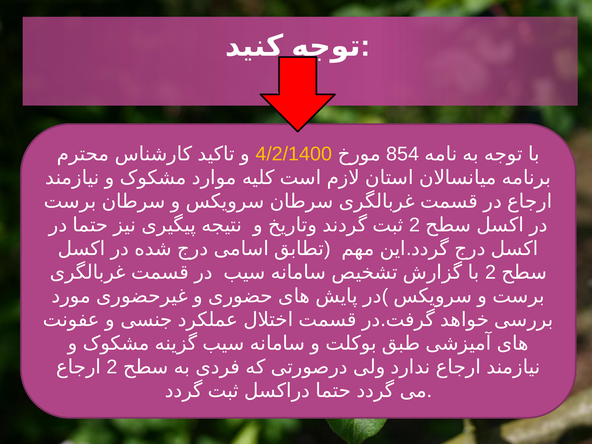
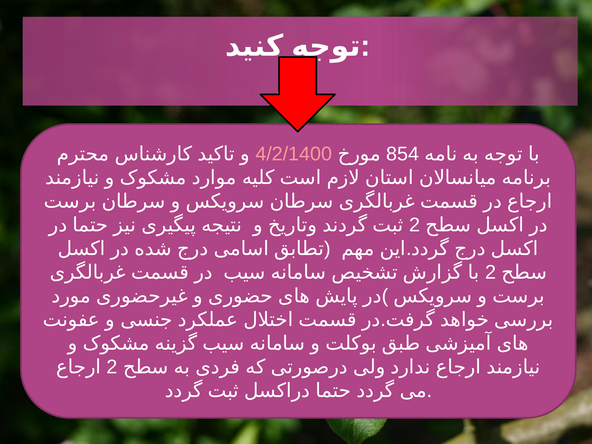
4/2/1400 colour: yellow -> pink (294, 154)
